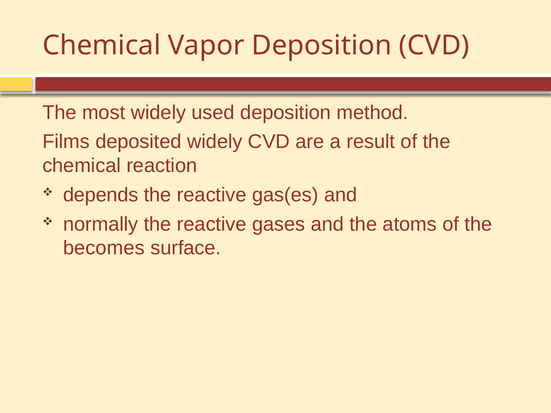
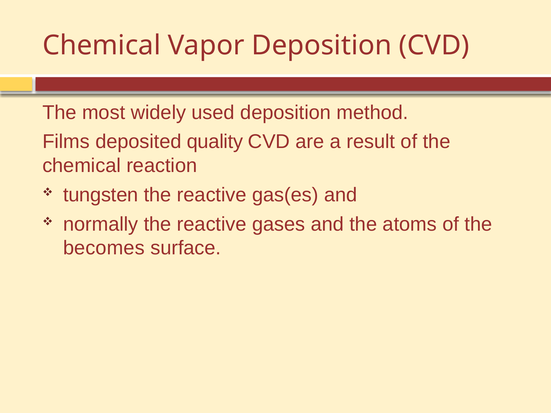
deposited widely: widely -> quality (215, 142)
depends: depends -> tungsten (101, 195)
